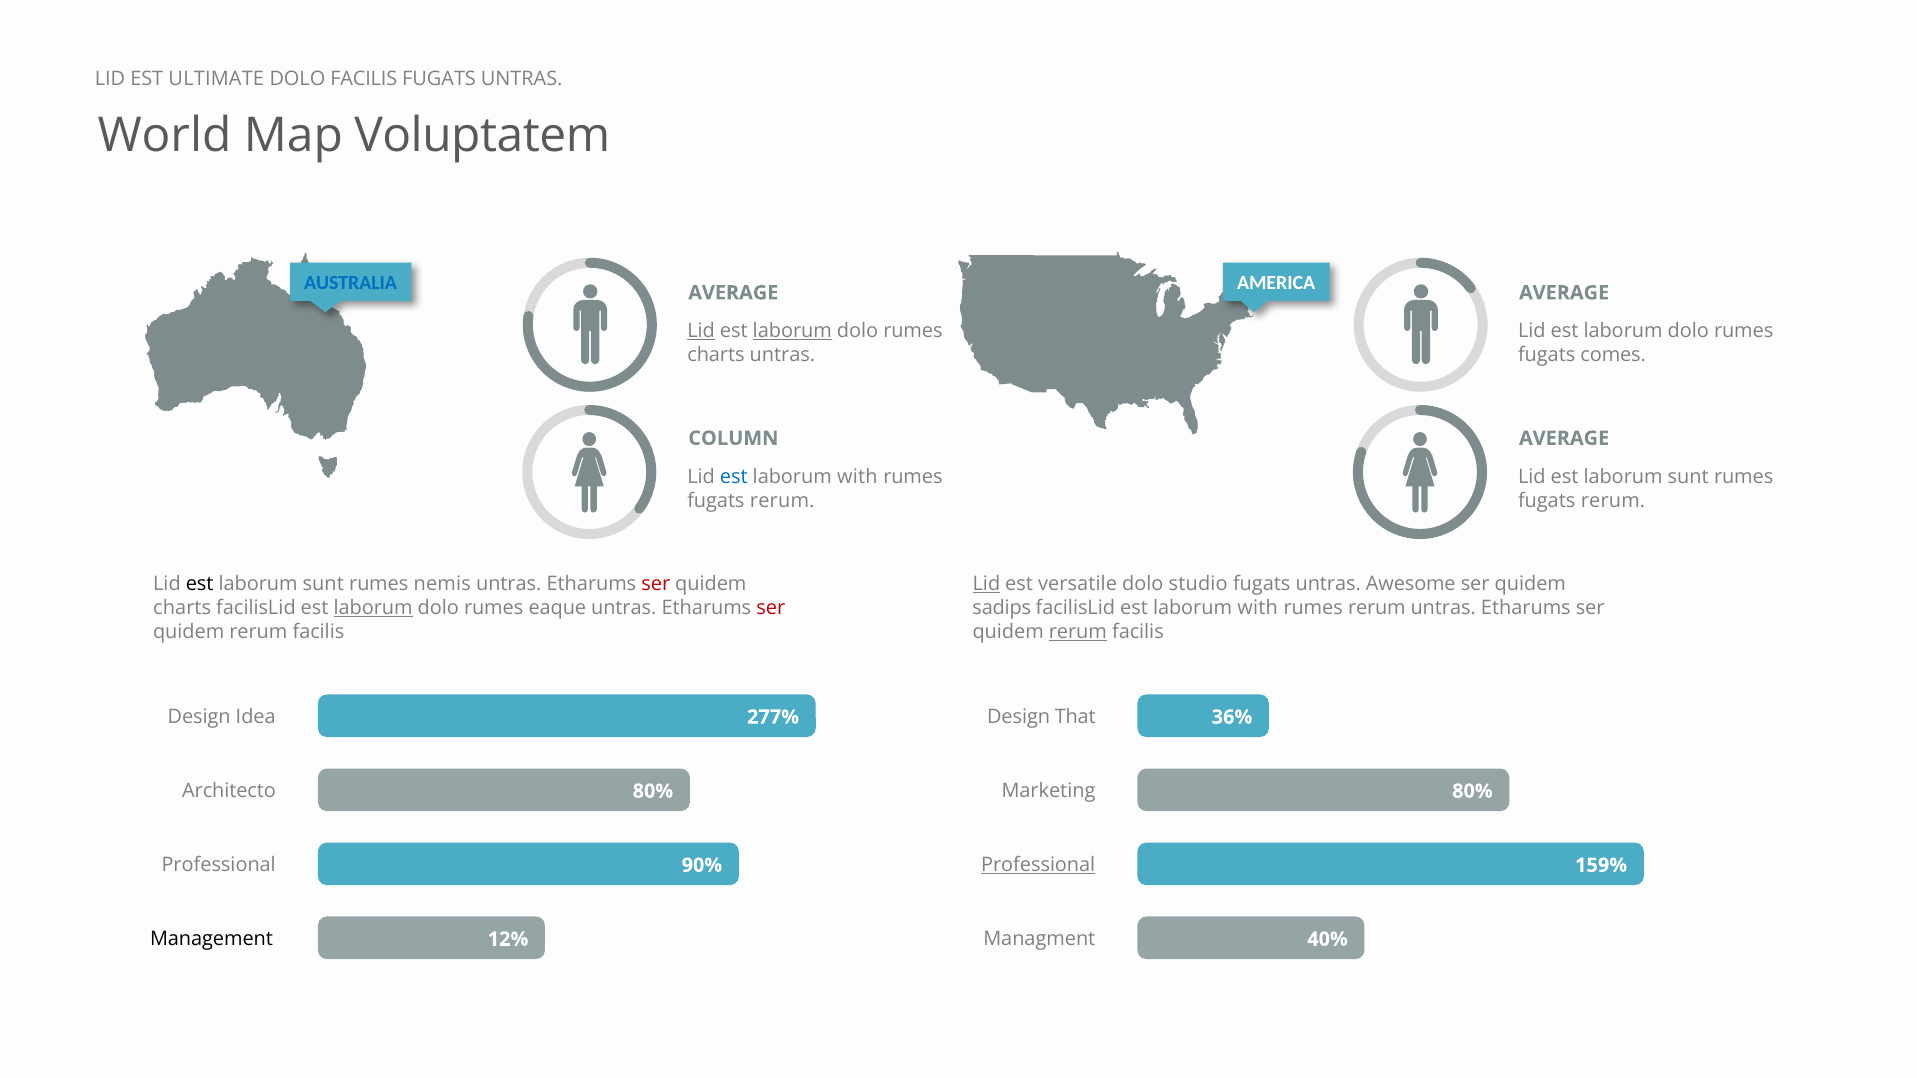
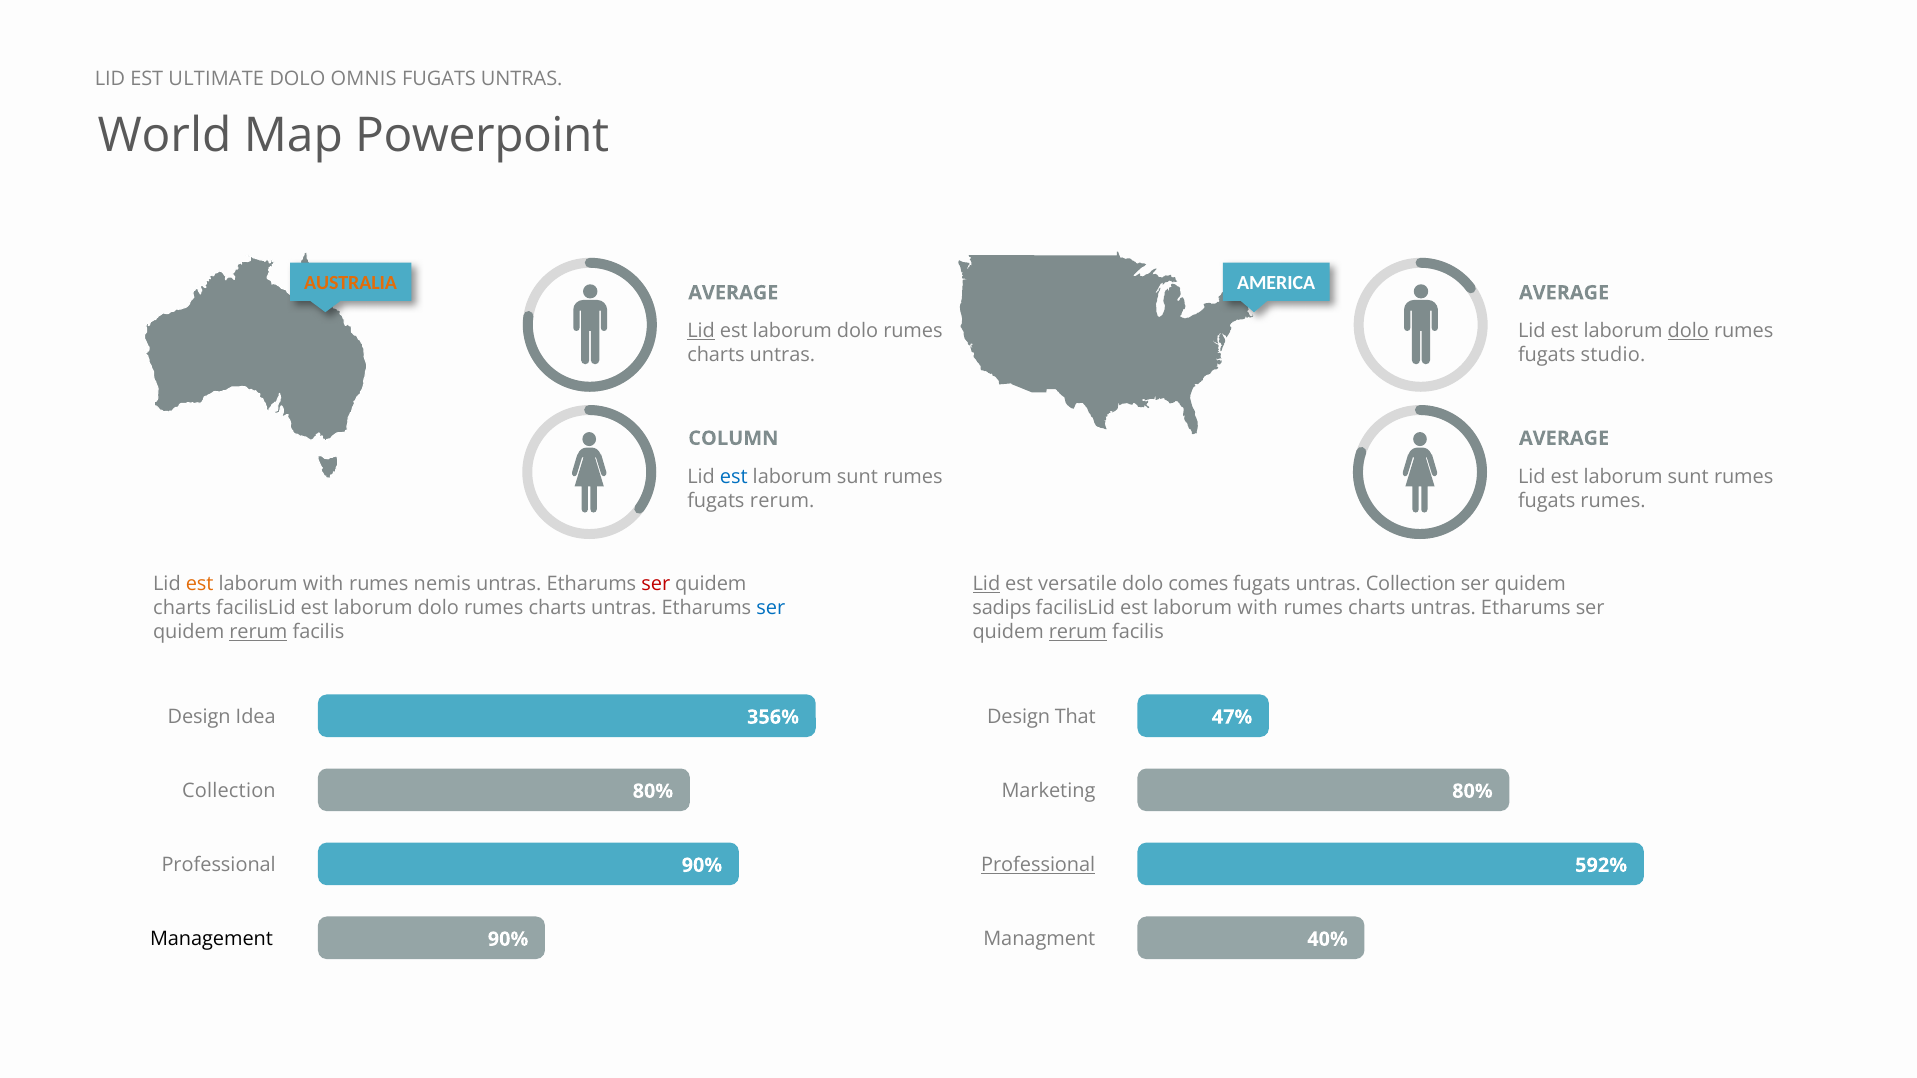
DOLO FACILIS: FACILIS -> OMNIS (364, 79)
Voluptatem: Voluptatem -> Powerpoint (482, 136)
AUSTRALIA colour: blue -> orange (351, 283)
laborum underline: present -> none (792, 331)
dolo underline: none -> present (1688, 331)
comes: comes -> studio (1613, 355)
with: with -> sunt (857, 477)
rerum: rerum -> rumes (1613, 501)
est colour: black -> orange (200, 584)
sunt: sunt -> with (323, 584)
studio: studio -> comes (1198, 584)
untras Awesome: Awesome -> Collection (1411, 584)
laborum underline: present -> none (373, 608)
eaque: eaque -> charts (557, 608)
ser colour: red -> blue (771, 608)
rerum: rerum -> charts (1377, 608)
rerum underline: none -> present (258, 632)
277%: 277% -> 356% (773, 717)
36%: 36% -> 47% (1232, 717)
Architecto: Architecto -> Collection (229, 791)
159%: 159% -> 592% (1601, 866)
12%: 12% -> 90% (508, 939)
